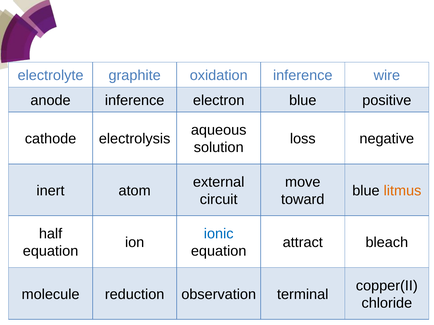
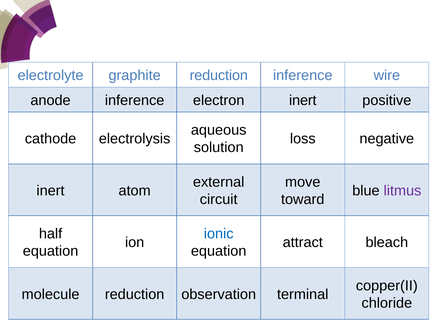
graphite oxidation: oxidation -> reduction (219, 76)
electron blue: blue -> inert (303, 101)
litmus colour: orange -> purple (402, 191)
